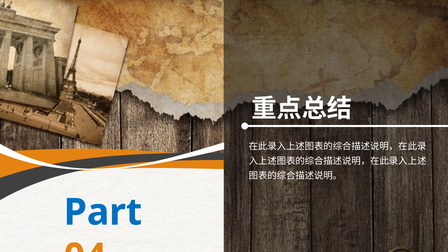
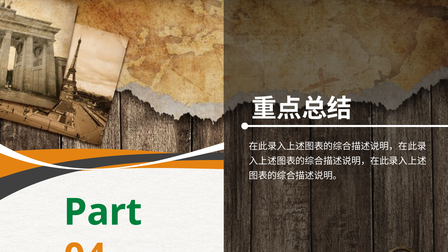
Part colour: blue -> green (103, 212)
